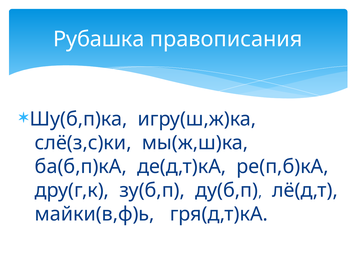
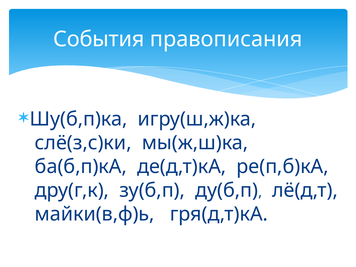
Рубашка: Рубашка -> События (99, 39)
